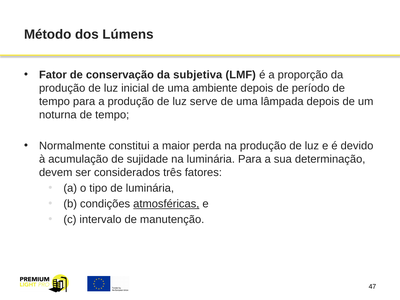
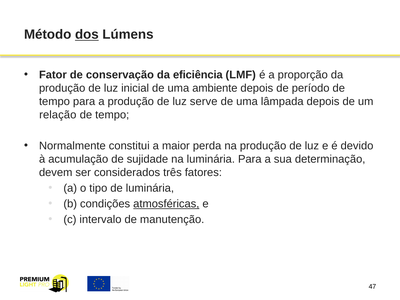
dos underline: none -> present (87, 35)
subjetiva: subjetiva -> eficiência (198, 75)
noturna: noturna -> relação (58, 115)
